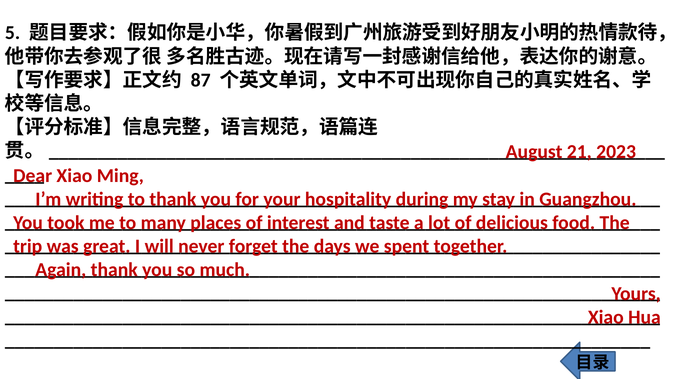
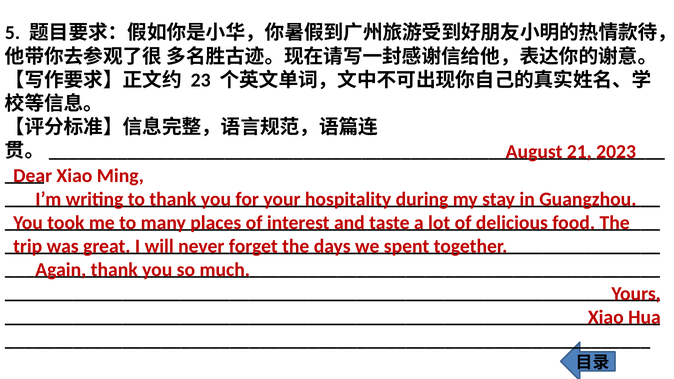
87: 87 -> 23 (201, 80)
